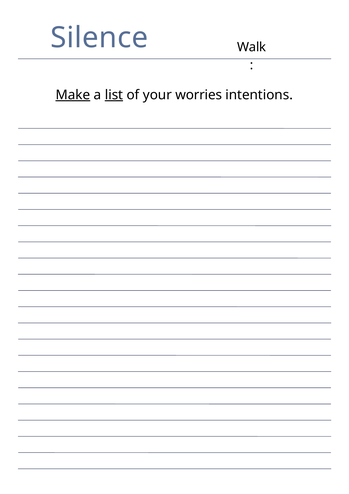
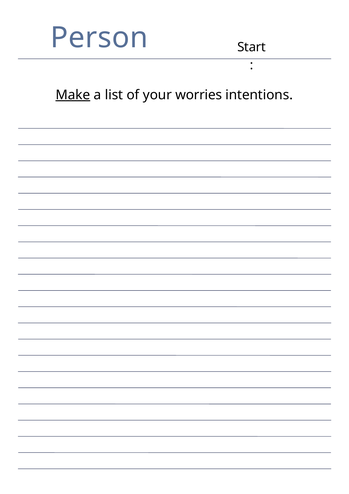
Silence: Silence -> Person (99, 38)
Walk: Walk -> Start (252, 47)
list underline: present -> none (114, 95)
